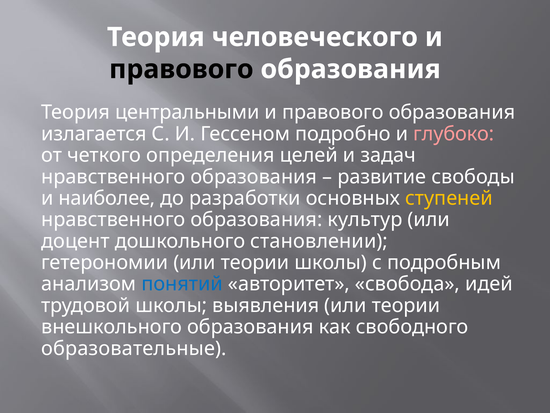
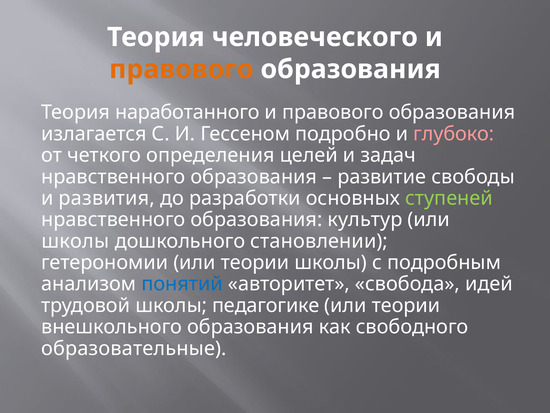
правового colour: black -> orange (181, 69)
центральными: центральными -> наработанного (187, 112)
наиболее: наиболее -> развития (107, 198)
ступеней colour: yellow -> light green (449, 198)
доцент: доцент -> школы (75, 241)
выявления: выявления -> педагогике (266, 305)
